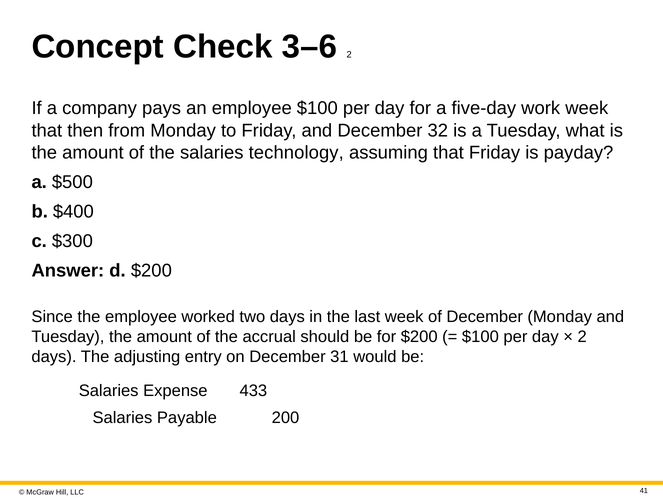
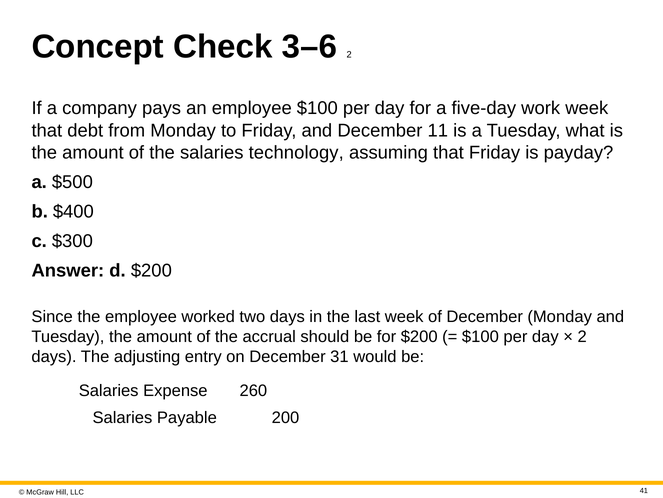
then: then -> debt (85, 130)
32: 32 -> 11 (438, 130)
433: 433 -> 260 (253, 390)
